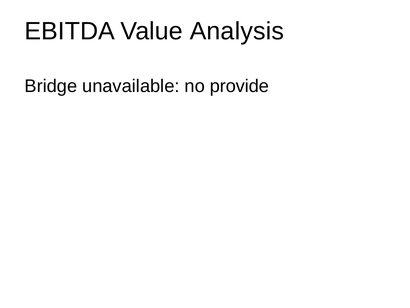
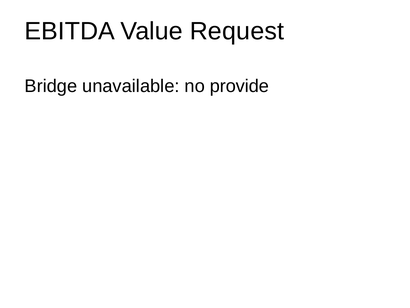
Analysis: Analysis -> Request (237, 31)
